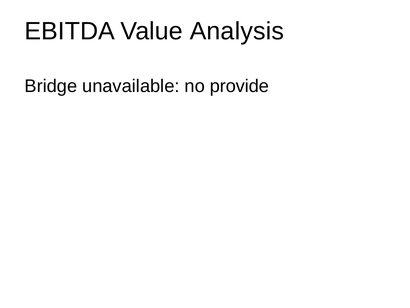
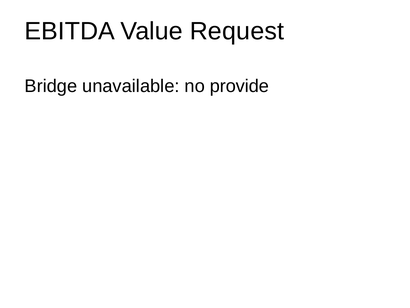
Analysis: Analysis -> Request (237, 31)
